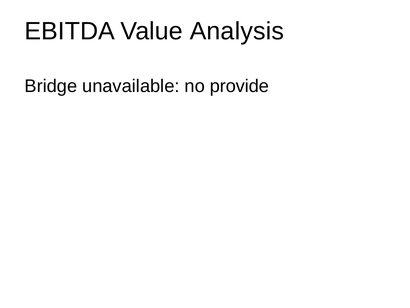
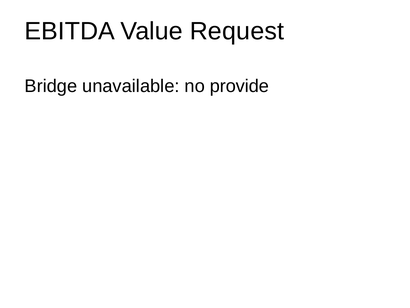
Analysis: Analysis -> Request (237, 31)
